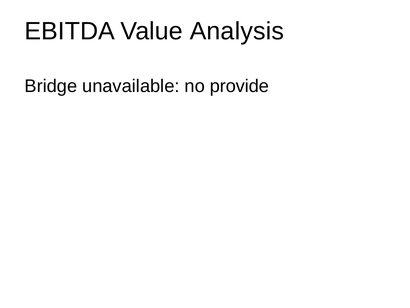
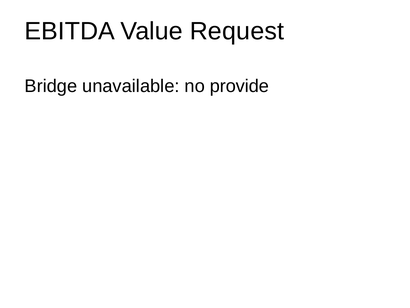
Analysis: Analysis -> Request (237, 31)
